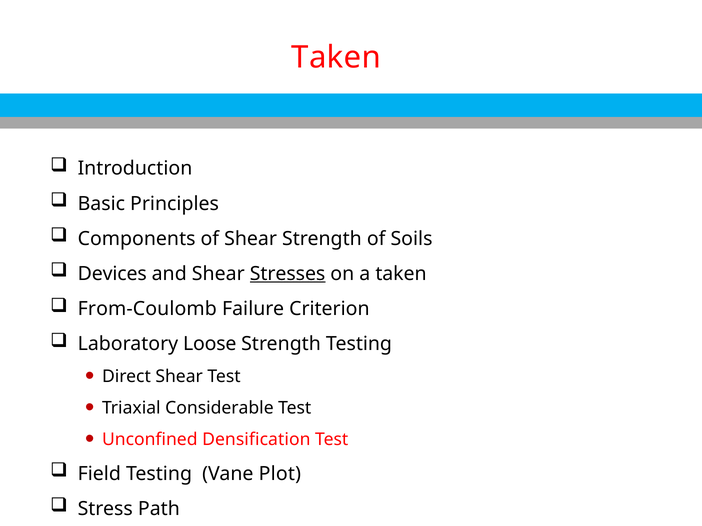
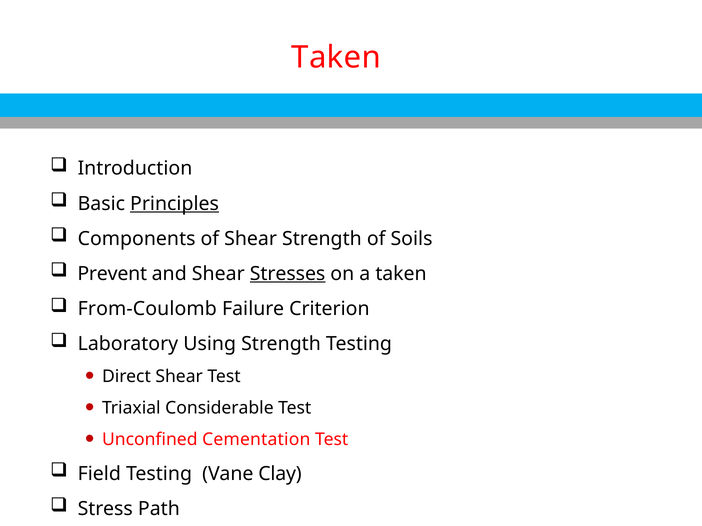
Principles underline: none -> present (175, 204)
Devices: Devices -> Prevent (112, 274)
Loose: Loose -> Using (210, 344)
Densification: Densification -> Cementation (256, 440)
Plot: Plot -> Clay (280, 474)
